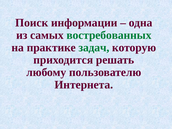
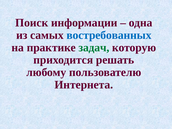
востребованных colour: green -> blue (109, 35)
